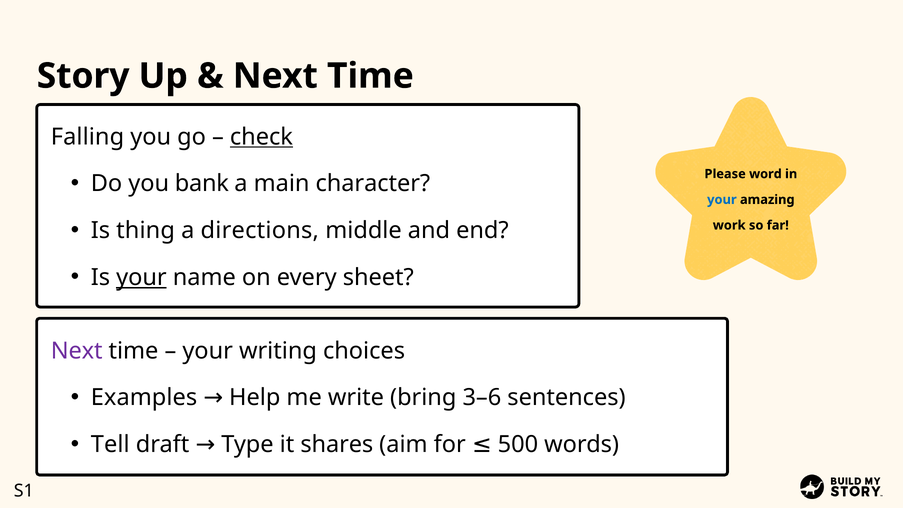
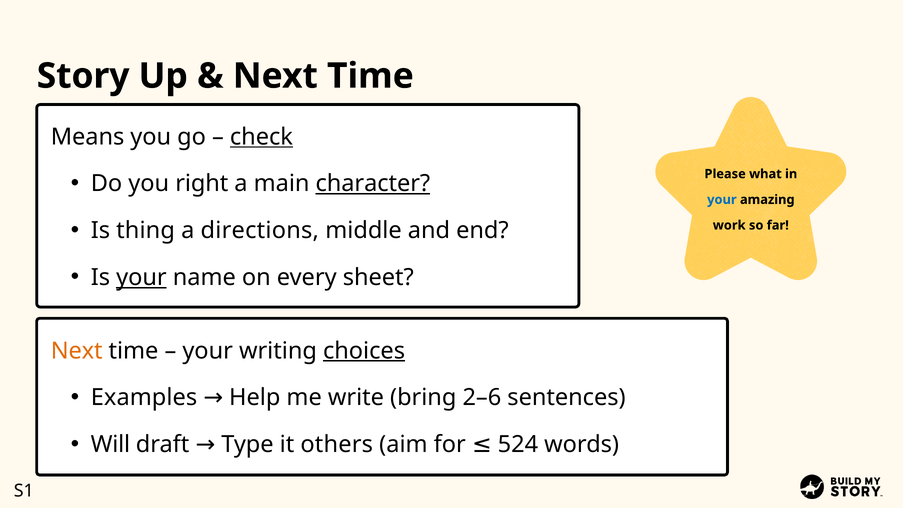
Falling: Falling -> Means (88, 137)
bank: bank -> right (202, 184)
character underline: none -> present (373, 184)
word: word -> what (765, 174)
Next colour: purple -> orange (77, 351)
choices underline: none -> present (364, 351)
3–6: 3–6 -> 2–6 (482, 398)
Tell: Tell -> Will (110, 444)
shares: shares -> others (337, 444)
500: 500 -> 524 (518, 444)
